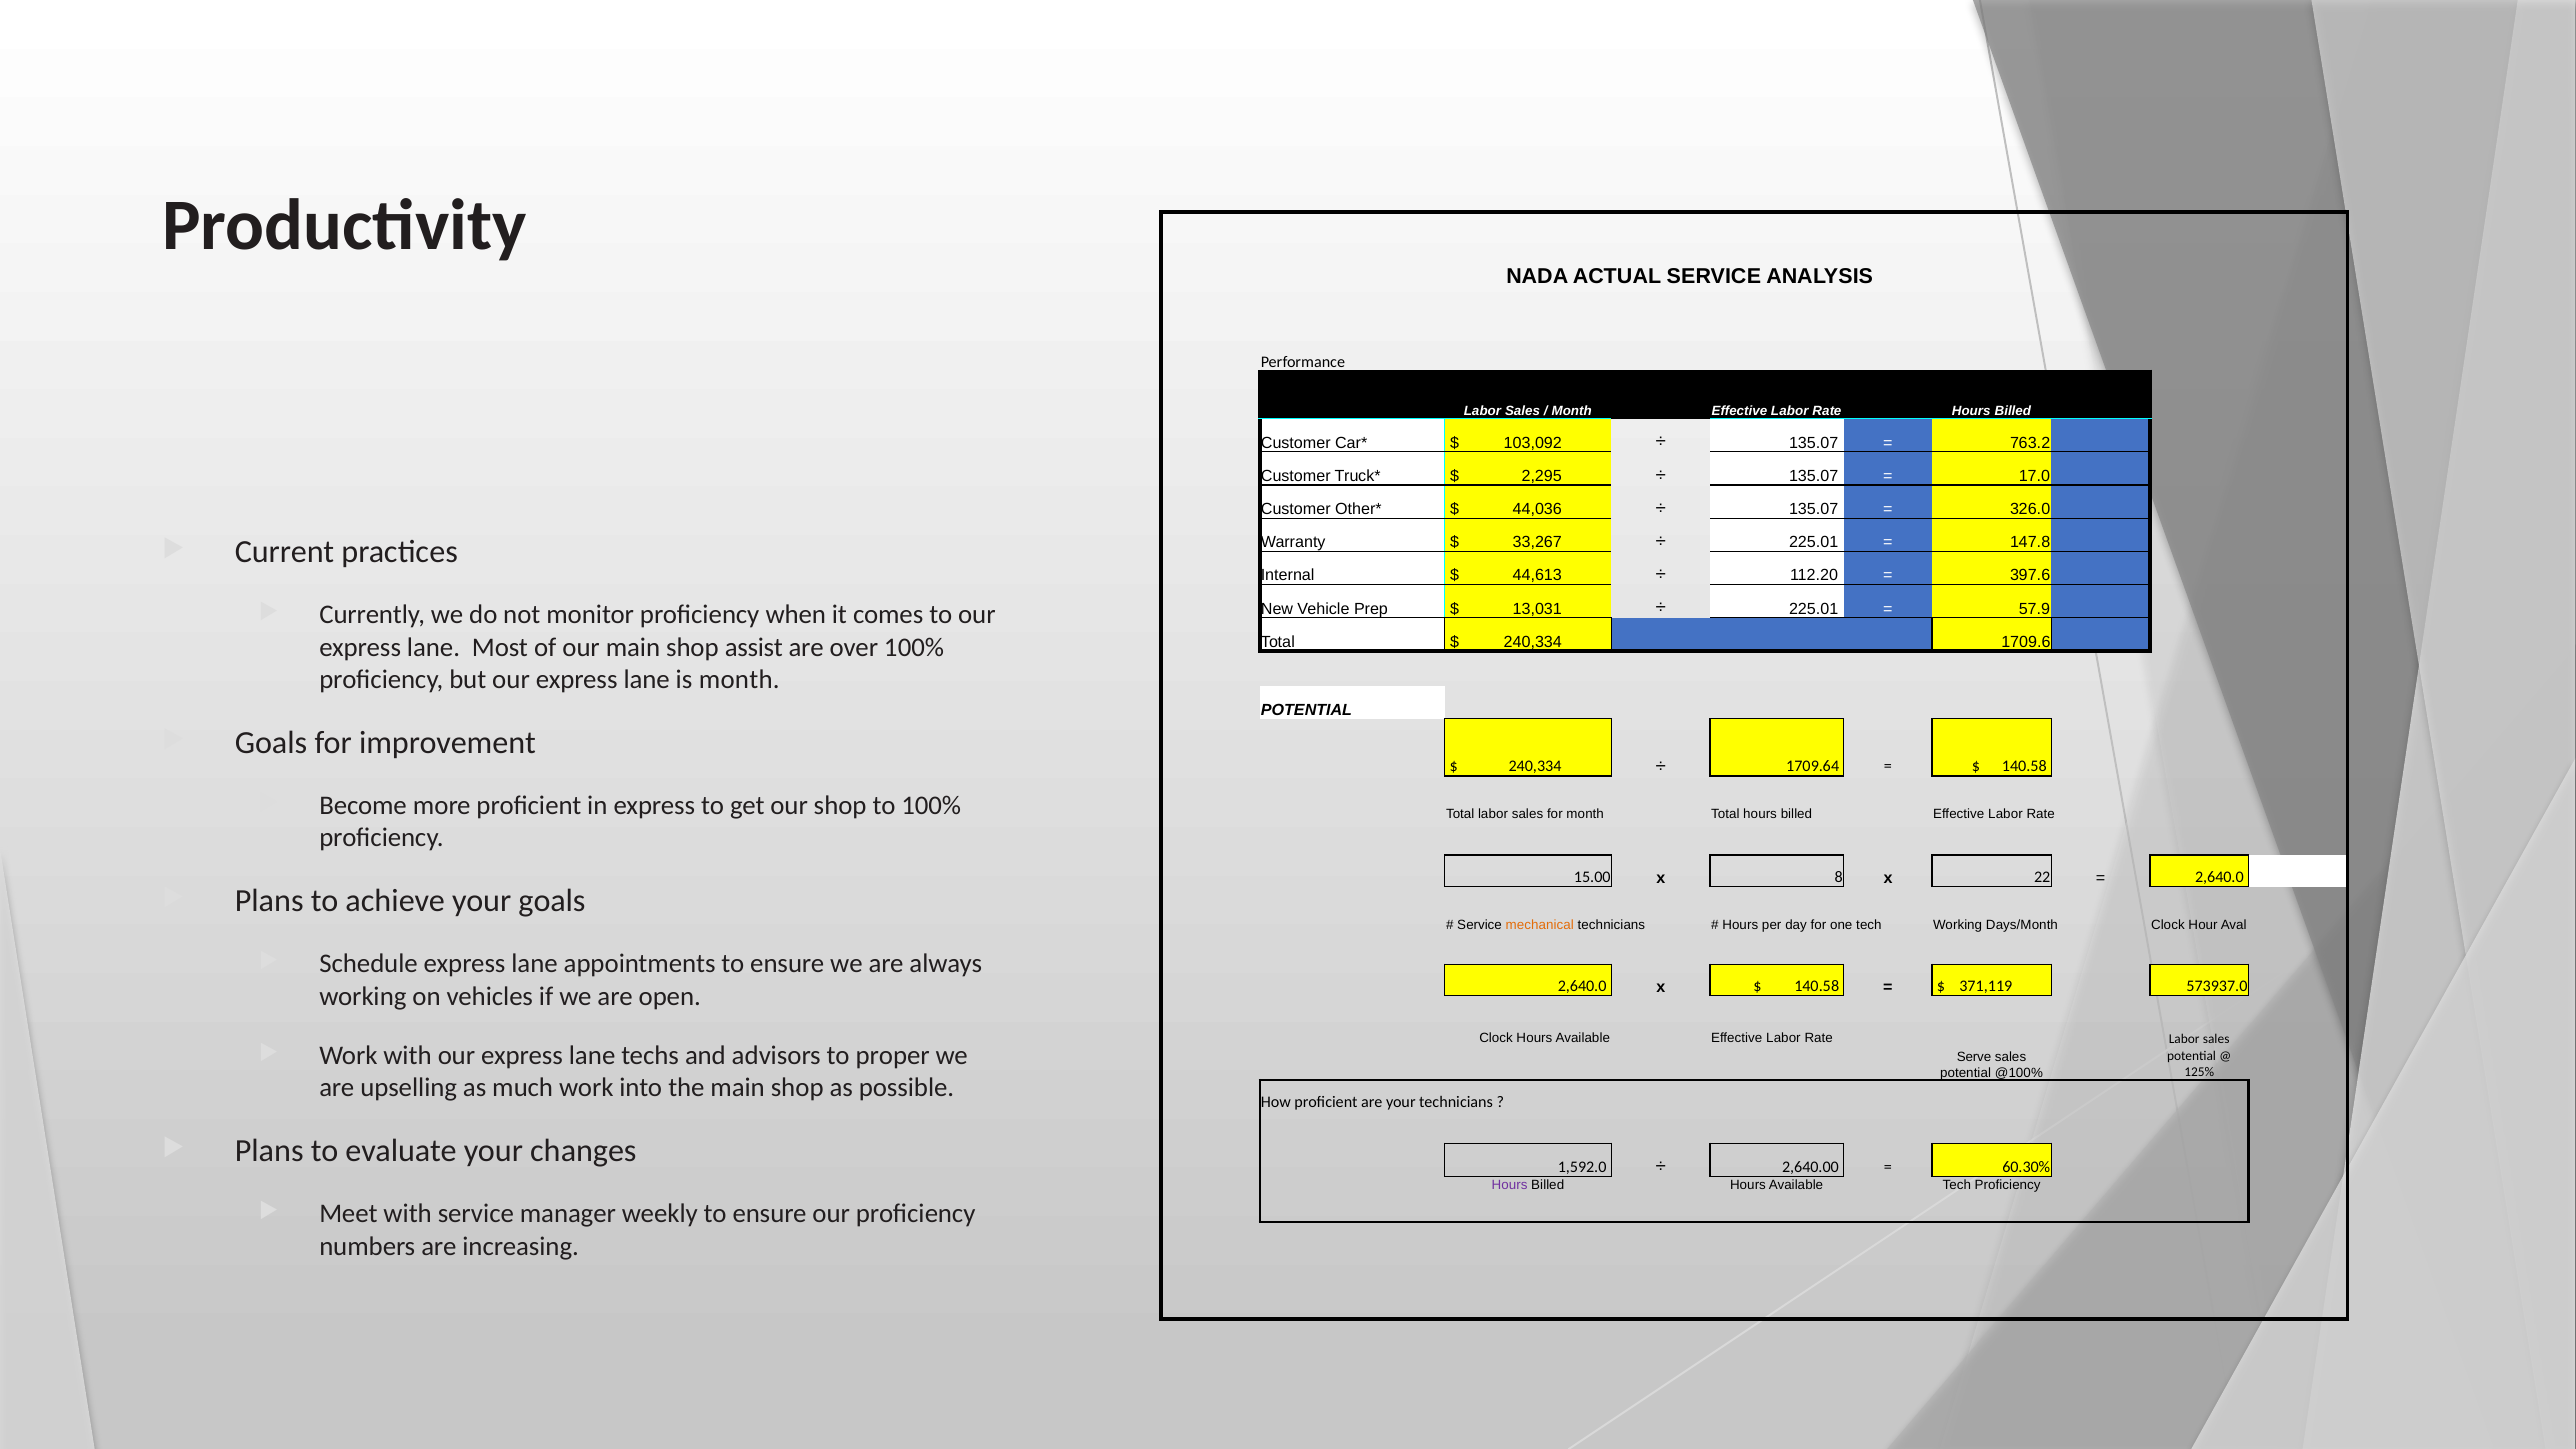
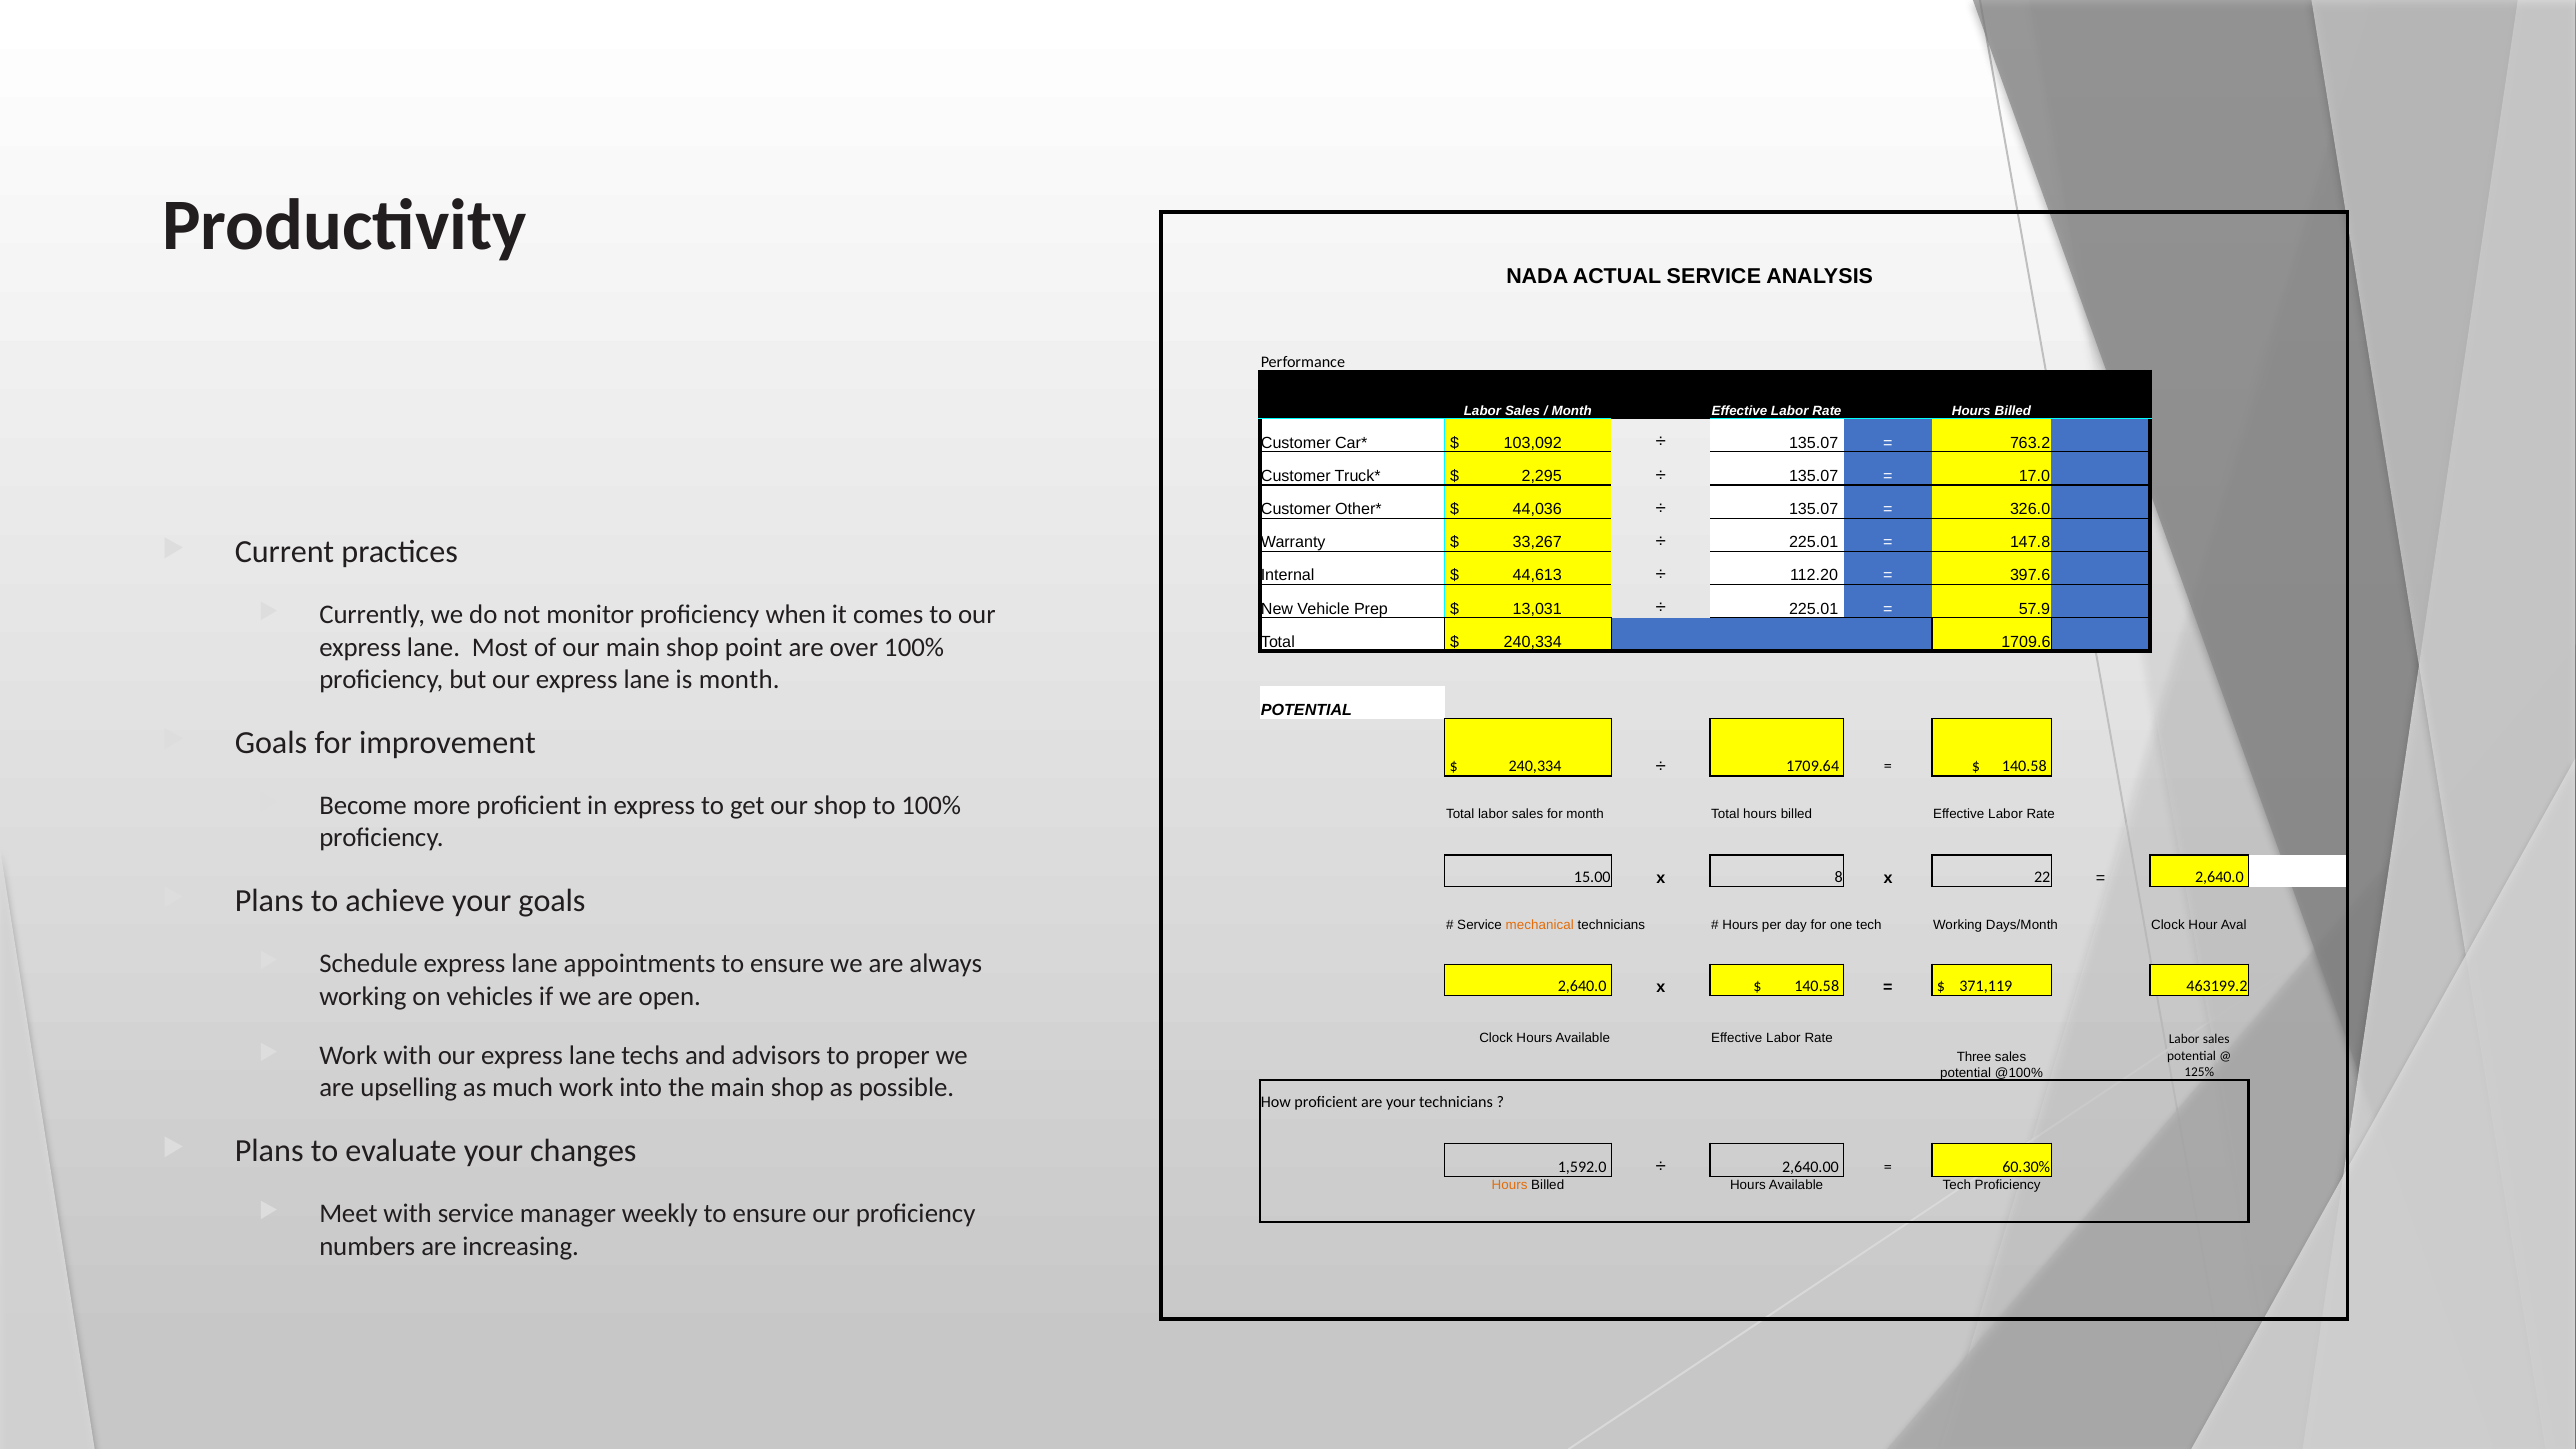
assist: assist -> point (754, 647)
573937.0: 573937.0 -> 463199.2 (2217, 986)
Serve: Serve -> Three (1974, 1058)
Hours colour: purple -> orange (1510, 1185)
